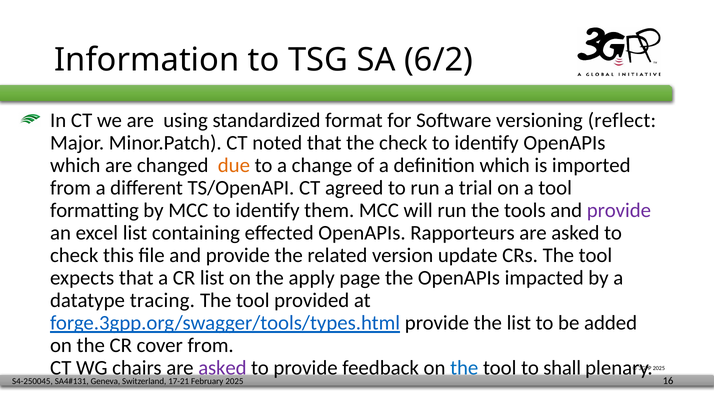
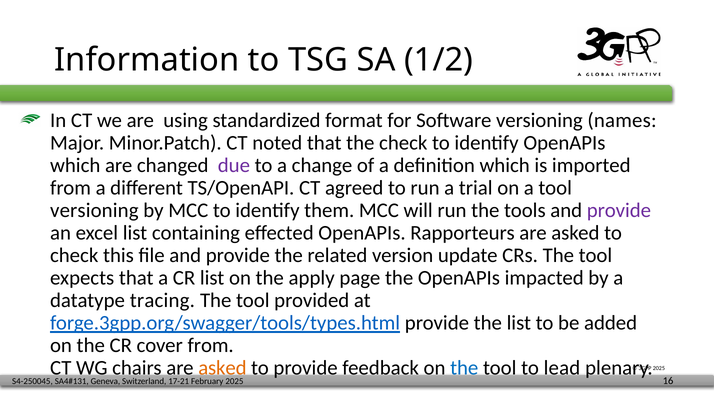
6/2: 6/2 -> 1/2 (439, 60)
reflect: reflect -> names (622, 121)
due colour: orange -> purple (234, 166)
formatting: formatting -> versioning (94, 211)
asked colour: purple -> orange (222, 369)
shall: shall -> lead (562, 369)
